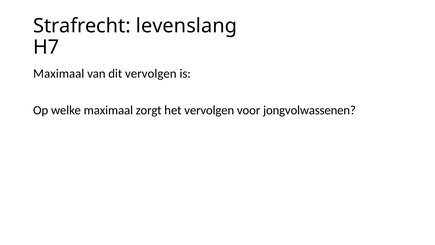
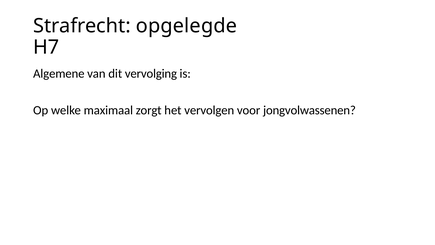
levenslang: levenslang -> opgelegde (186, 26)
Maximaal: Maximaal -> Algemene (59, 74)
dit vervolgen: vervolgen -> vervolging (151, 74)
